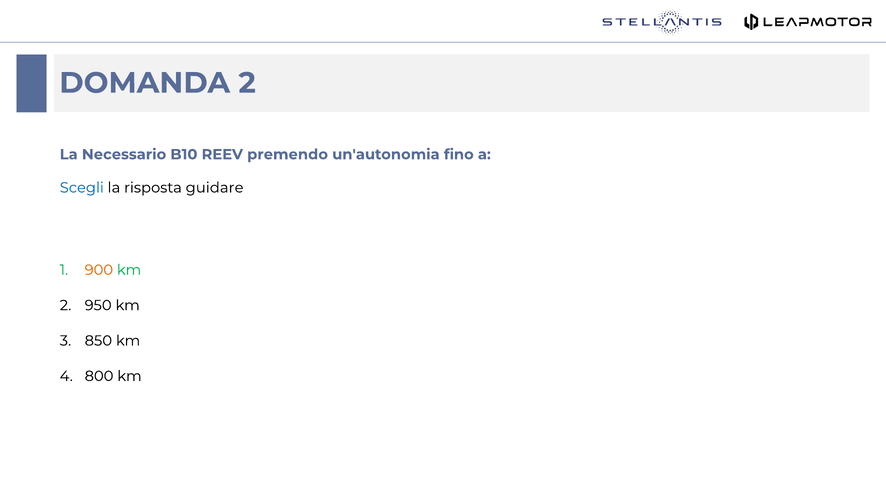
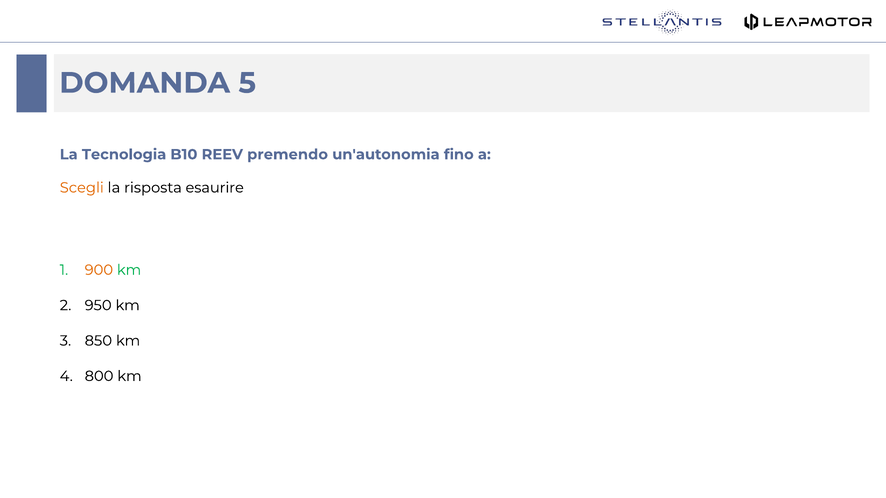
DOMANDA 2: 2 -> 5 (247, 83)
Necessario: Necessario -> Tecnologia (124, 155)
Scegli colour: blue -> orange (82, 188)
guidare: guidare -> esaurire (215, 188)
